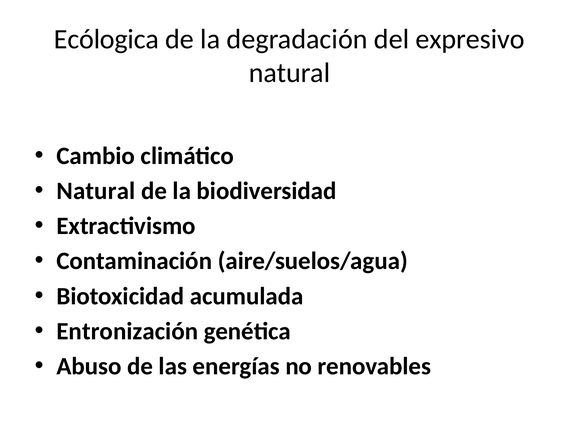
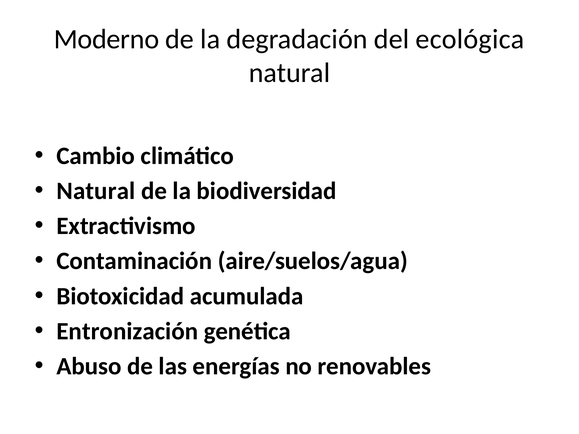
Ecólogica: Ecólogica -> Moderno (106, 39)
expresivo: expresivo -> ecológica (470, 39)
